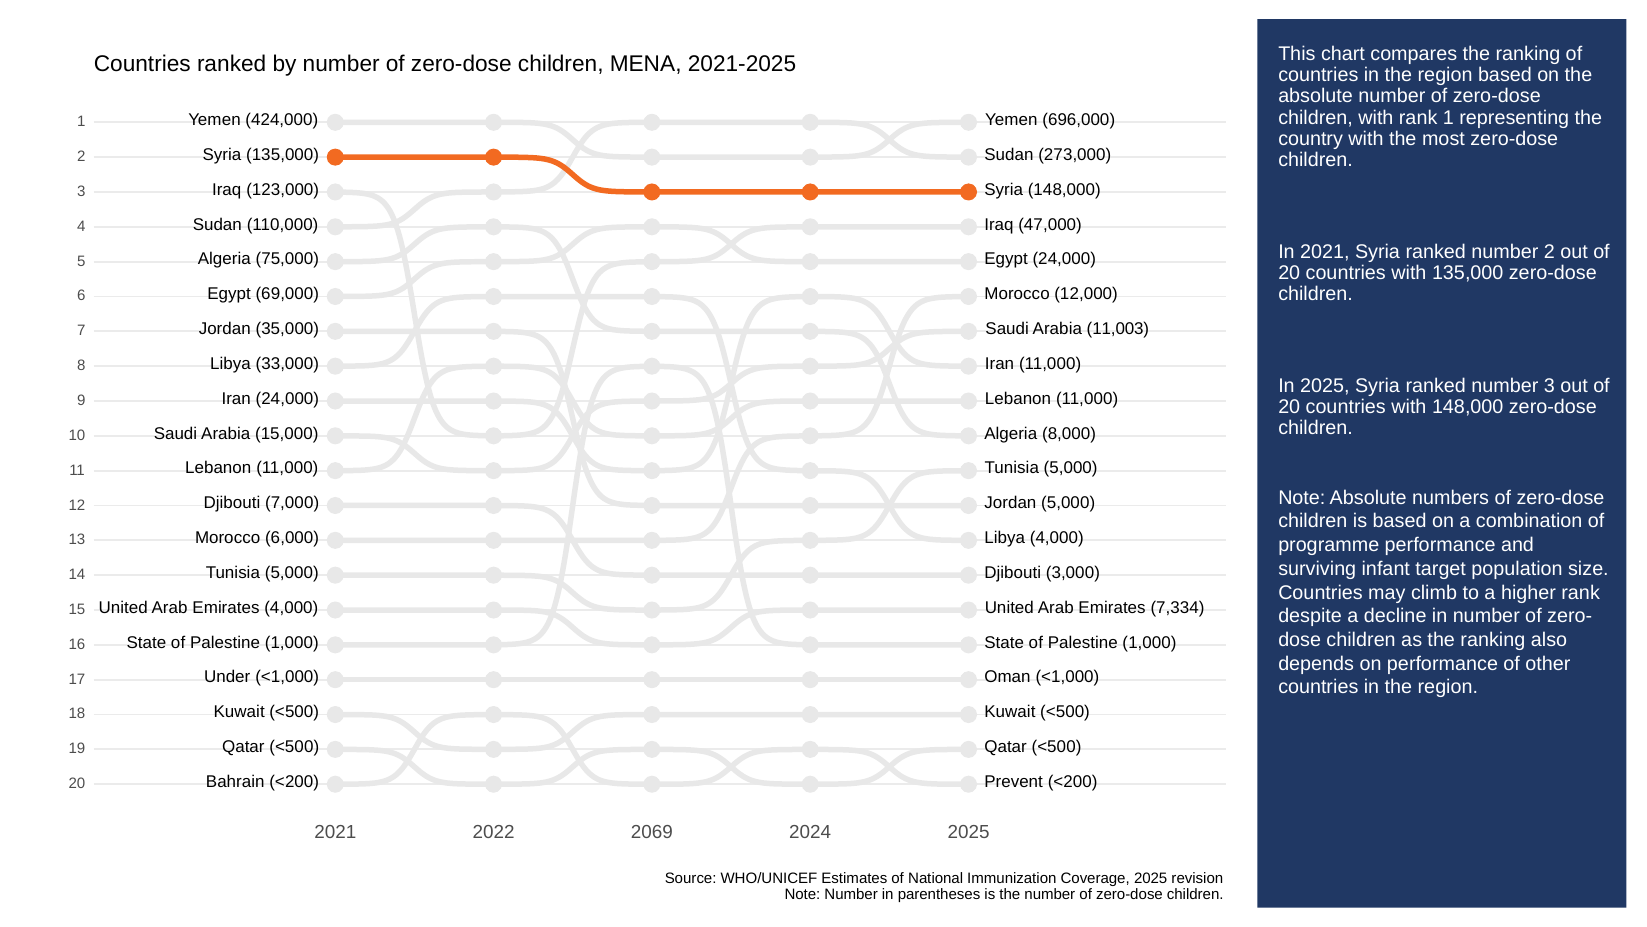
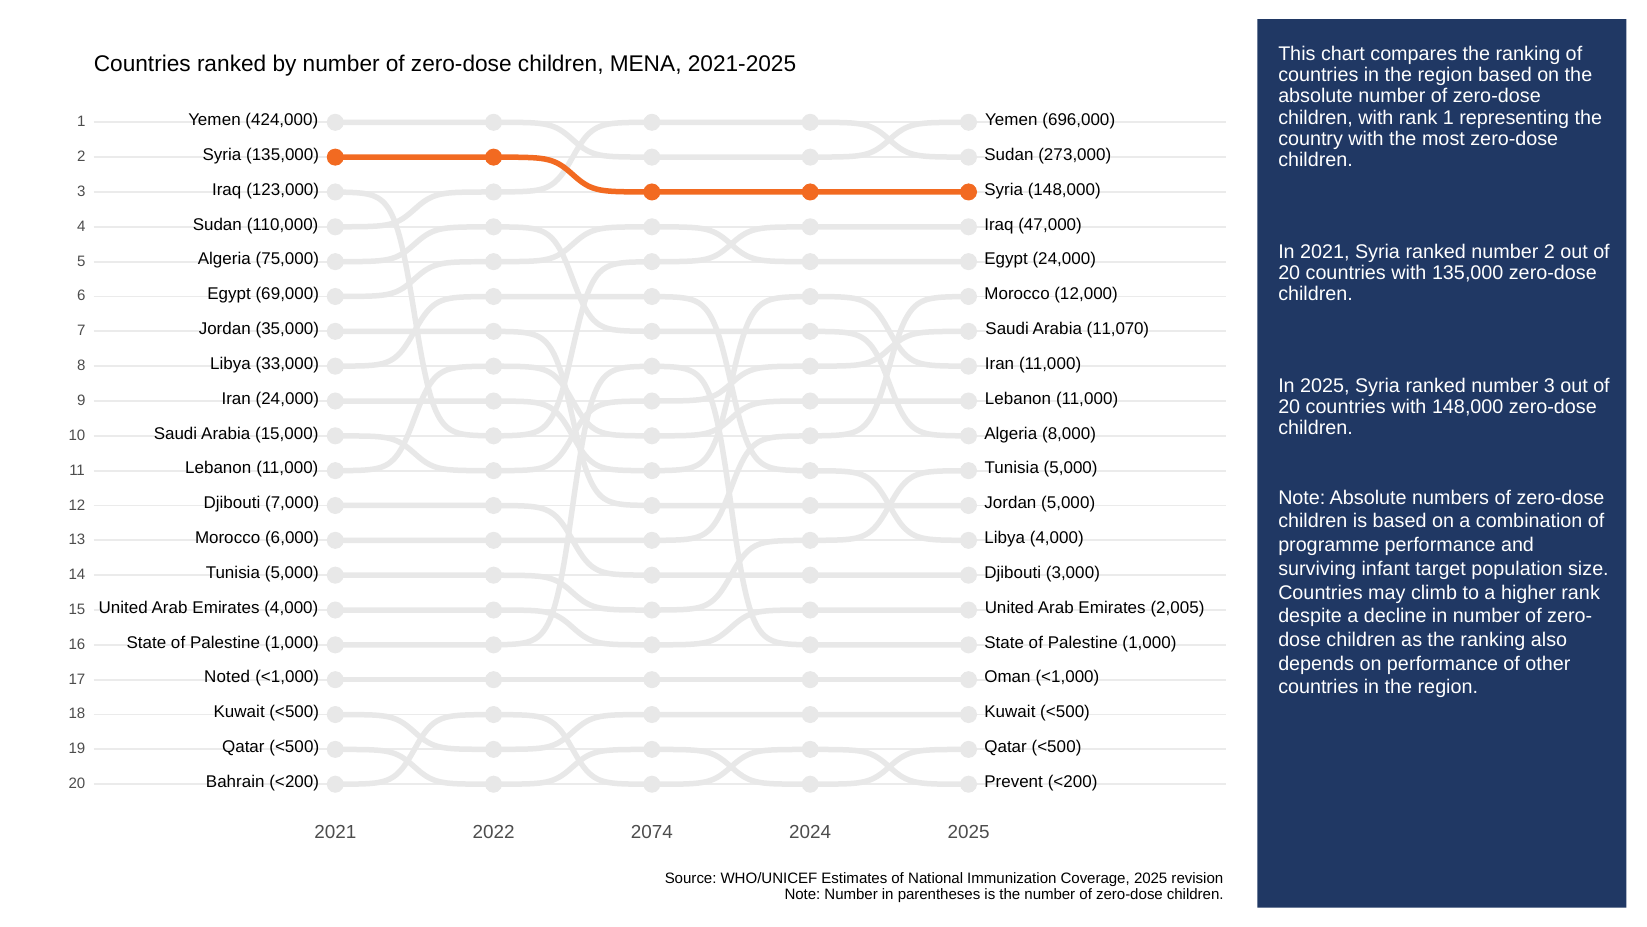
11,003: 11,003 -> 11,070 (1118, 329)
7,334: 7,334 -> 2,005 (1177, 607)
Under: Under -> Noted (227, 677)
2069: 2069 -> 2074 (652, 831)
